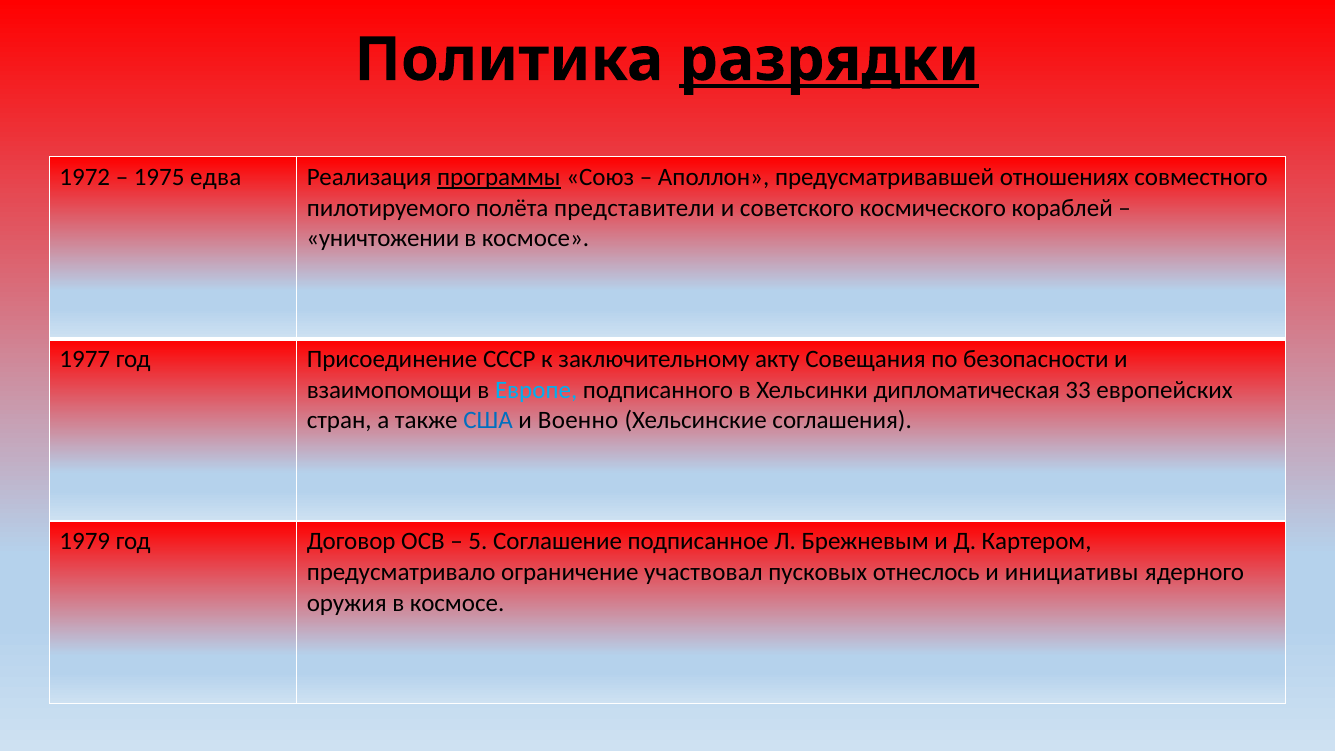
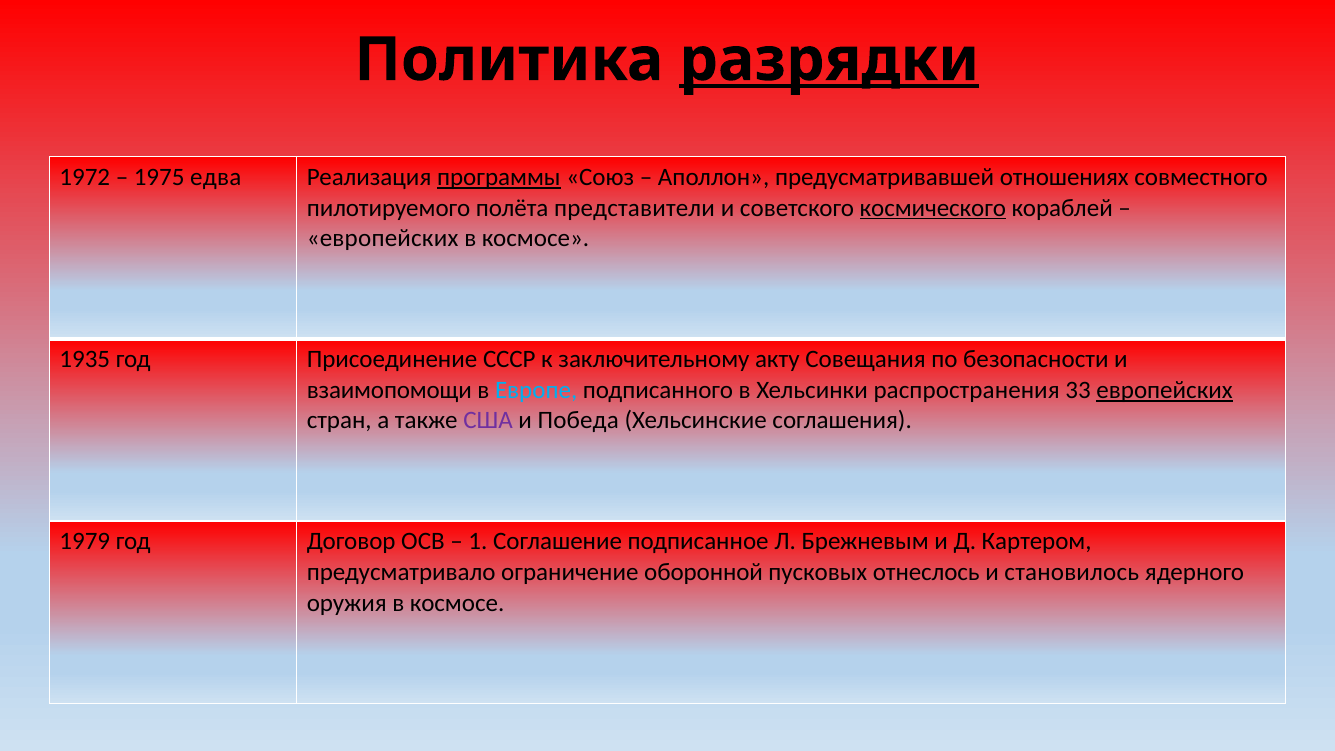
космического underline: none -> present (933, 208)
уничтожении: уничтожении -> европейских (383, 239)
1977: 1977 -> 1935 (85, 360)
дипломатическая: дипломатическая -> распространения (967, 390)
европейских underline: none -> present (1165, 390)
США colour: blue -> purple (488, 421)
Военно: Военно -> Победа (578, 421)
5: 5 -> 1 (478, 542)
участвовал: участвовал -> оборонной (704, 572)
инициативы: инициативы -> становилось (1072, 572)
